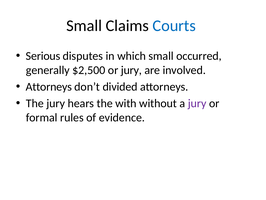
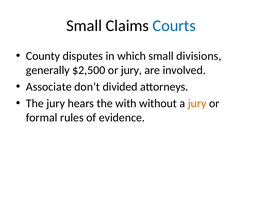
Serious: Serious -> County (43, 56)
occurred: occurred -> divisions (199, 56)
Attorneys: Attorneys -> Associate (49, 87)
jury colour: purple -> orange (197, 103)
